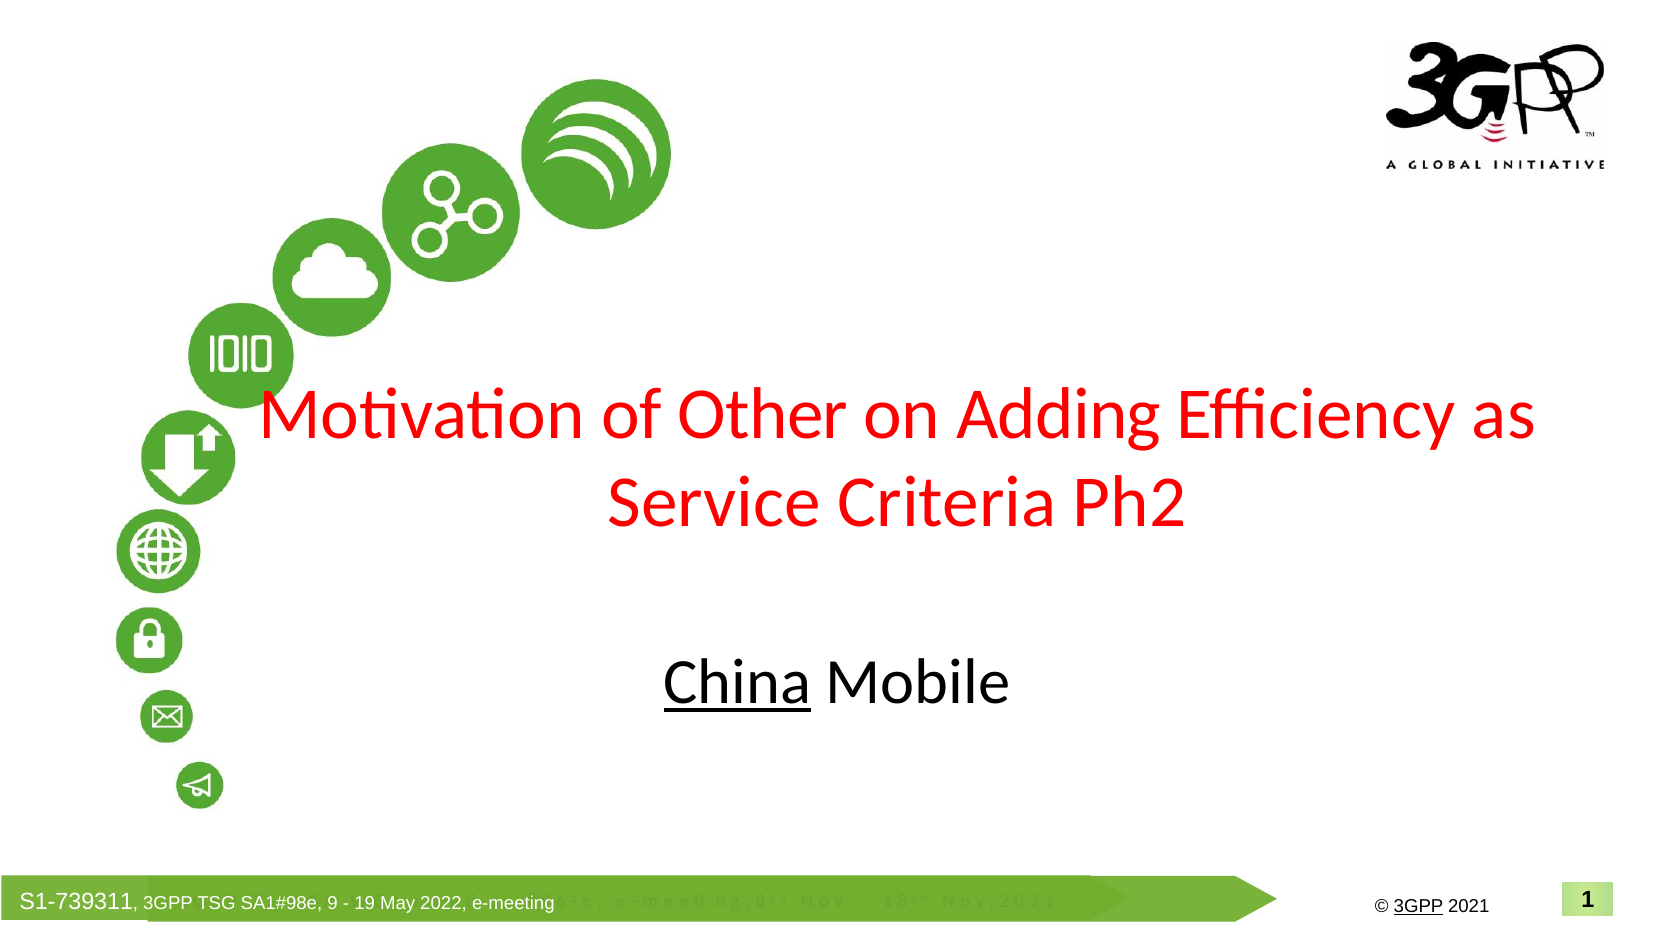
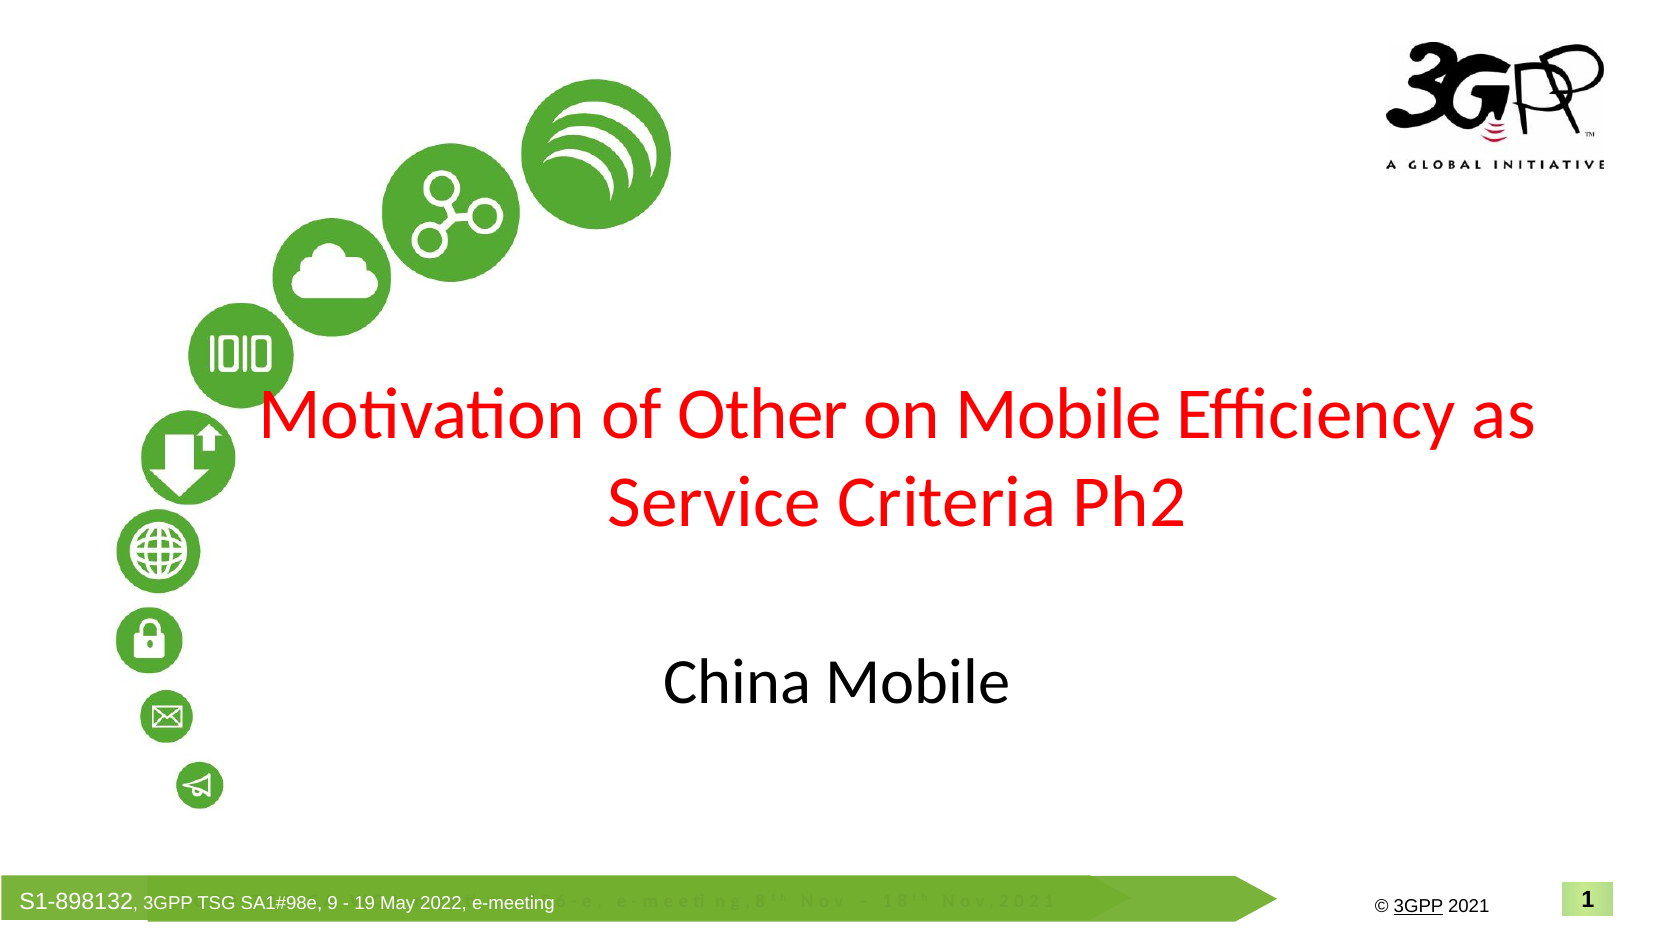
on Adding: Adding -> Mobile (1059, 414)
China underline: present -> none (737, 682)
S1-739311: S1-739311 -> S1-898132 (76, 902)
